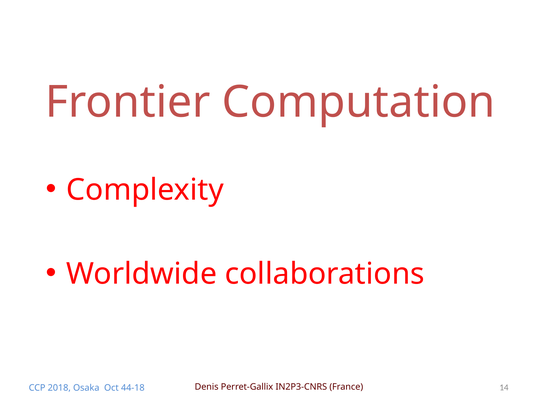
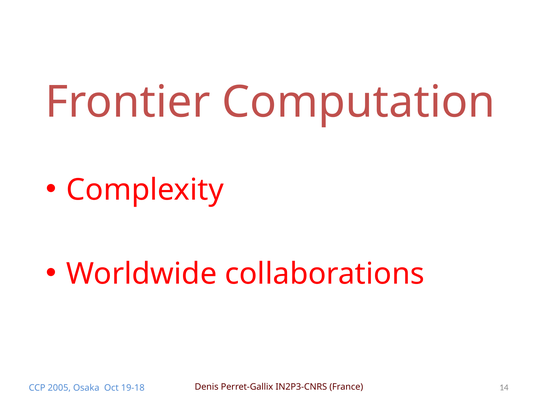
2018: 2018 -> 2005 (59, 387)
44-18: 44-18 -> 19-18 (133, 387)
